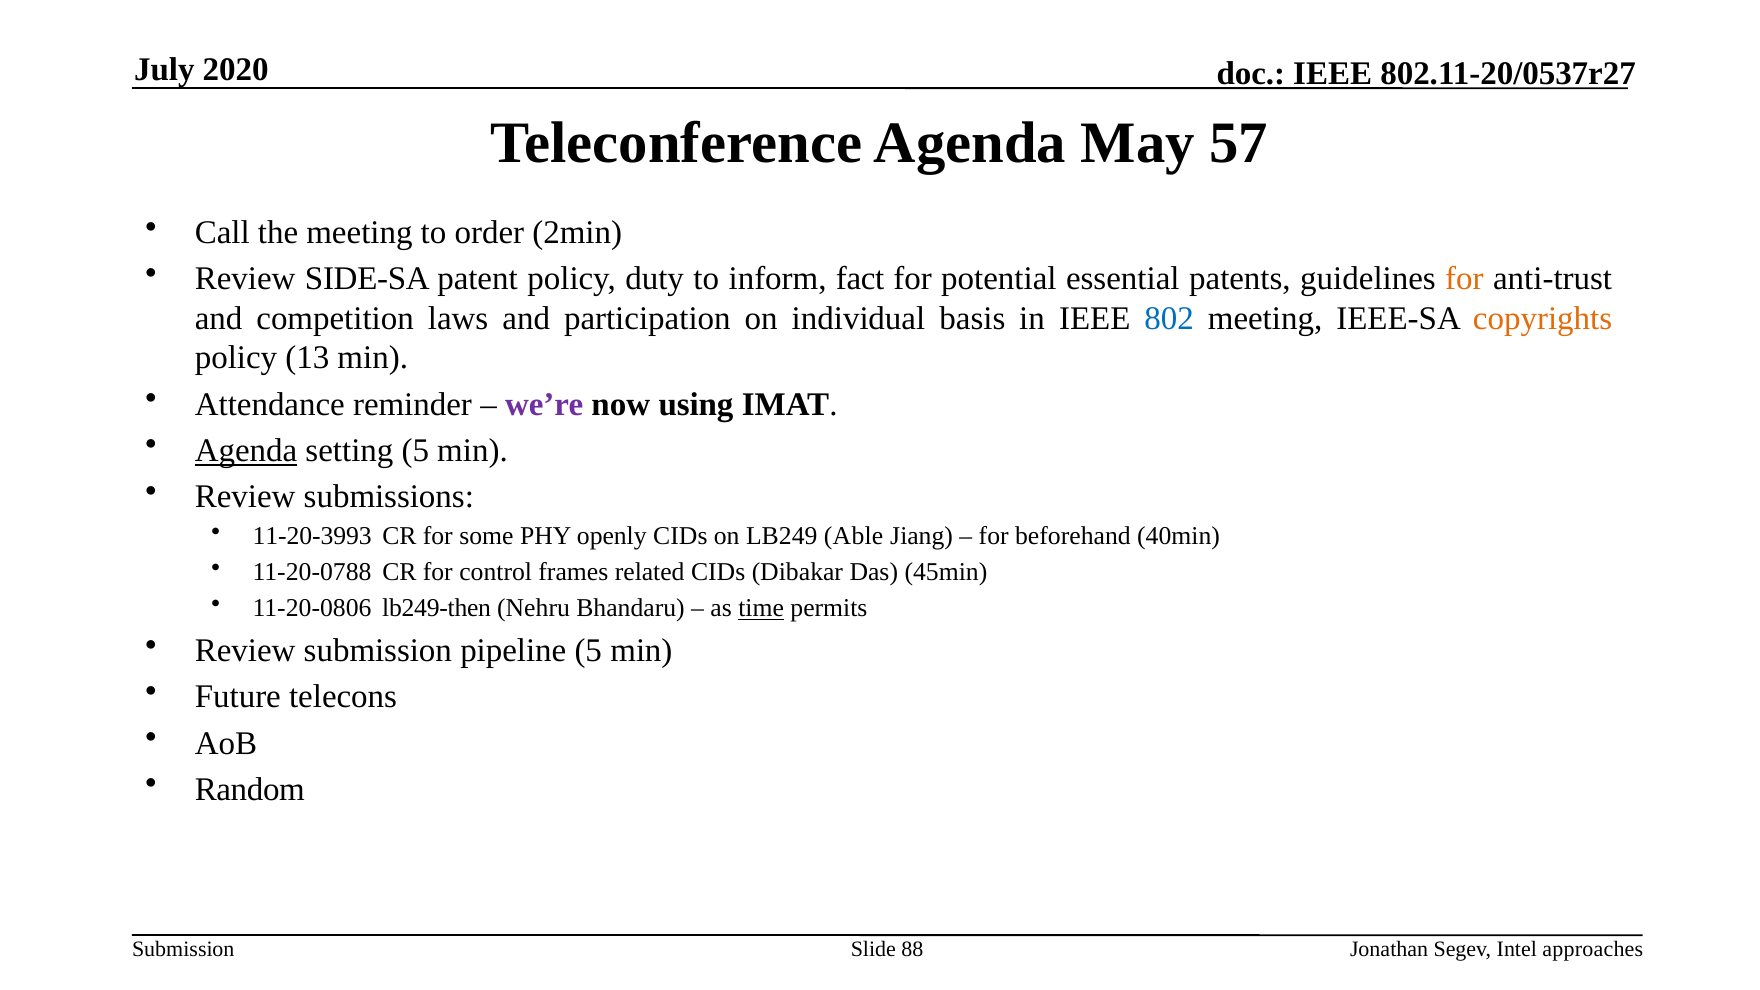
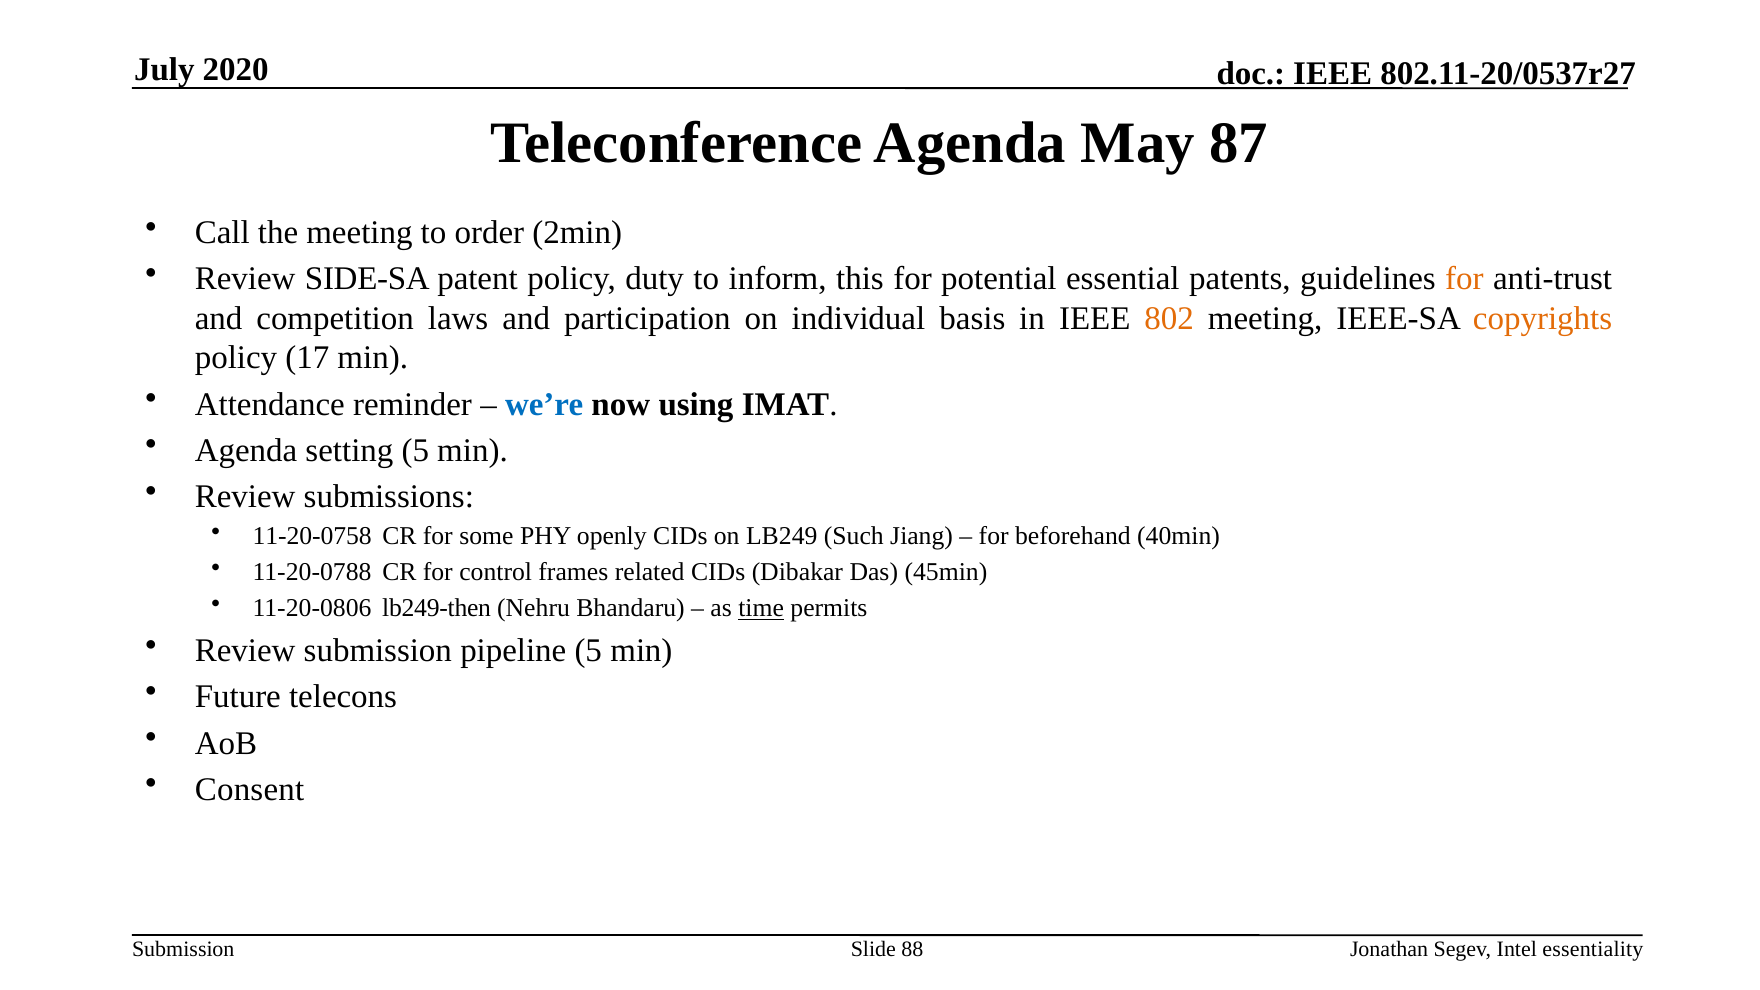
57: 57 -> 87 (1239, 144)
fact: fact -> this (860, 279)
802 colour: blue -> orange (1169, 318)
13: 13 -> 17 (307, 358)
we’re colour: purple -> blue (544, 404)
Agenda underline: present -> none (246, 450)
11-20-3993: 11-20-3993 -> 11-20-0758 (312, 537)
Able: Able -> Such (854, 537)
Random: Random -> Consent (250, 789)
approaches: approaches -> essentiality (1593, 949)
